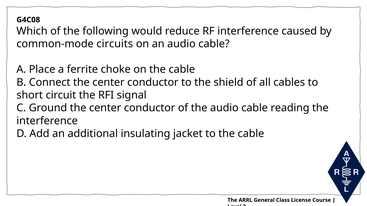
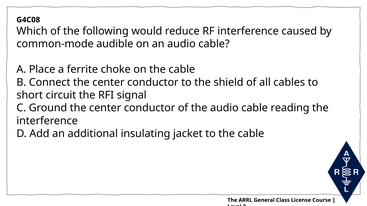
circuits: circuits -> audible (115, 44)
